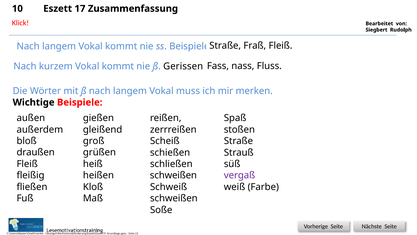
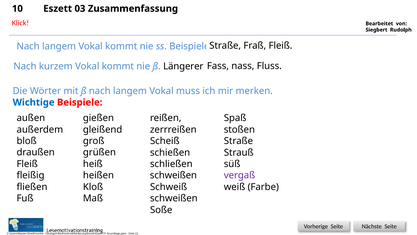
17: 17 -> 03 (80, 9)
Gerissen: Gerissen -> Längerer (185, 66)
Wichtige colour: black -> blue (34, 102)
